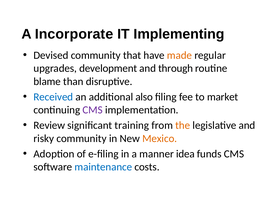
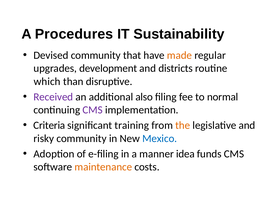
Incorporate: Incorporate -> Procedures (74, 34)
IT Implementing: Implementing -> Sustainability (179, 34)
through: through -> districts (176, 68)
blame: blame -> which (47, 81)
Received colour: blue -> purple (53, 97)
market: market -> normal (223, 97)
Review: Review -> Criteria (49, 125)
Mexico colour: orange -> blue (160, 138)
maintenance colour: blue -> orange (103, 167)
